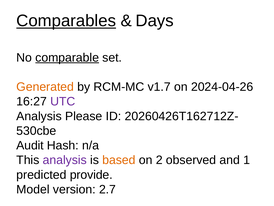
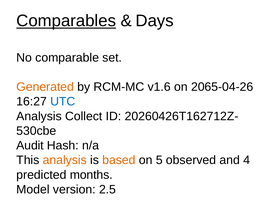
comparable underline: present -> none (67, 57)
v1.7: v1.7 -> v1.6 (159, 87)
2024-04-26: 2024-04-26 -> 2065-04-26 (222, 87)
UTC colour: purple -> blue (63, 101)
Please: Please -> Collect (84, 116)
analysis colour: purple -> orange (65, 160)
2: 2 -> 5 (159, 160)
1: 1 -> 4 (247, 160)
provide: provide -> months (91, 174)
2.7: 2.7 -> 2.5 (107, 189)
